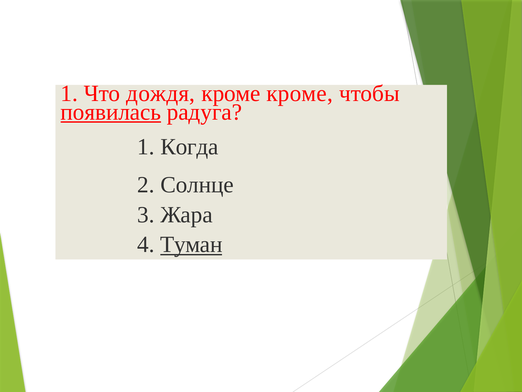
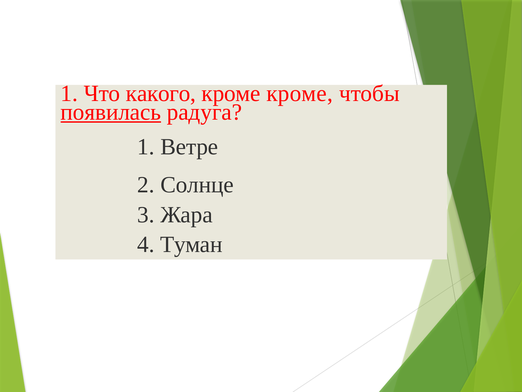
дождя: дождя -> какого (161, 93)
Когда: Когда -> Ветре (189, 147)
Туман underline: present -> none (191, 244)
